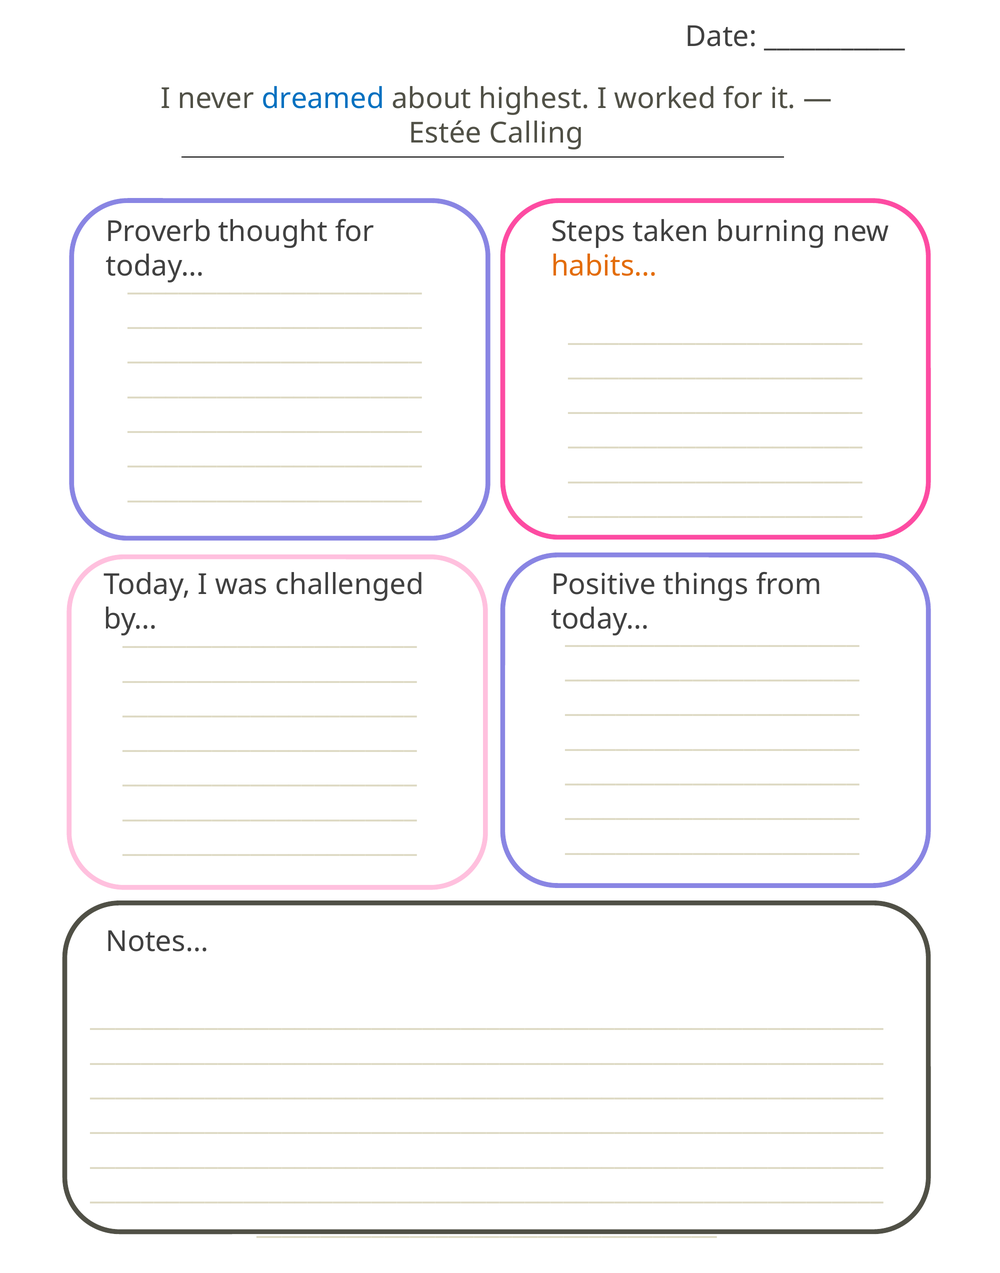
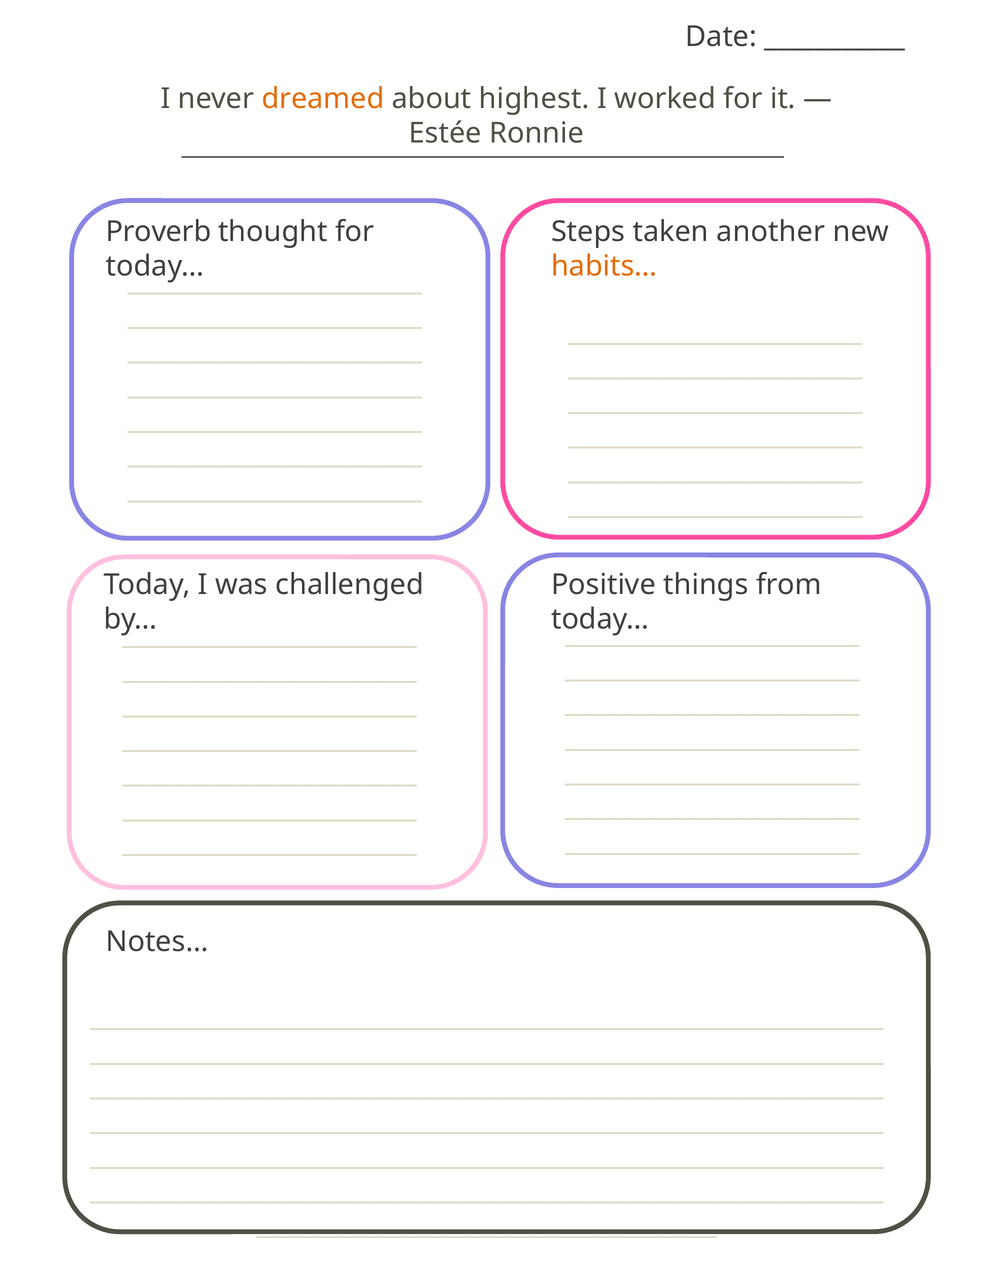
dreamed colour: blue -> orange (323, 99)
Calling: Calling -> Ronnie (537, 133)
burning: burning -> another (771, 232)
